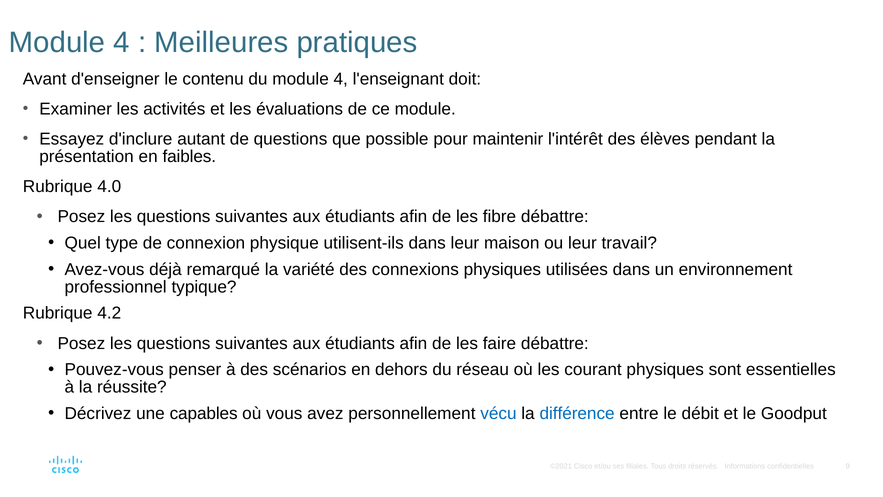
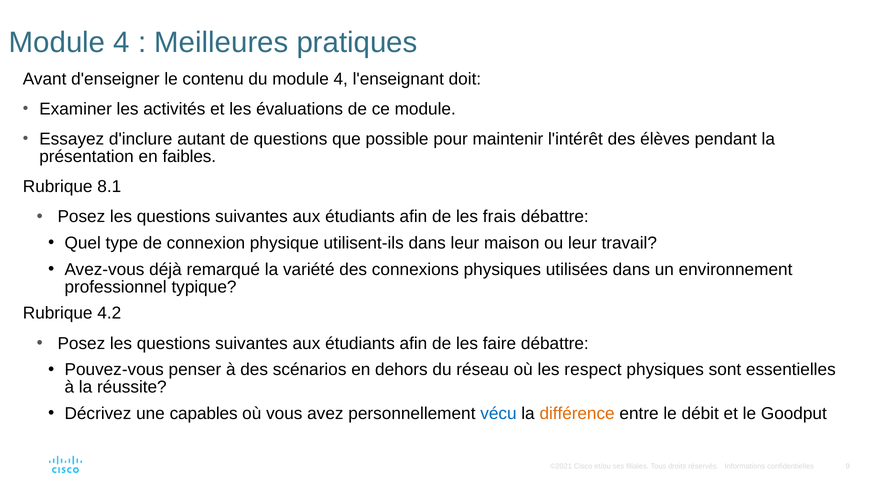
4.0: 4.0 -> 8.1 (109, 187)
fibre: fibre -> frais (499, 217)
courant: courant -> respect (593, 370)
différence colour: blue -> orange (577, 413)
